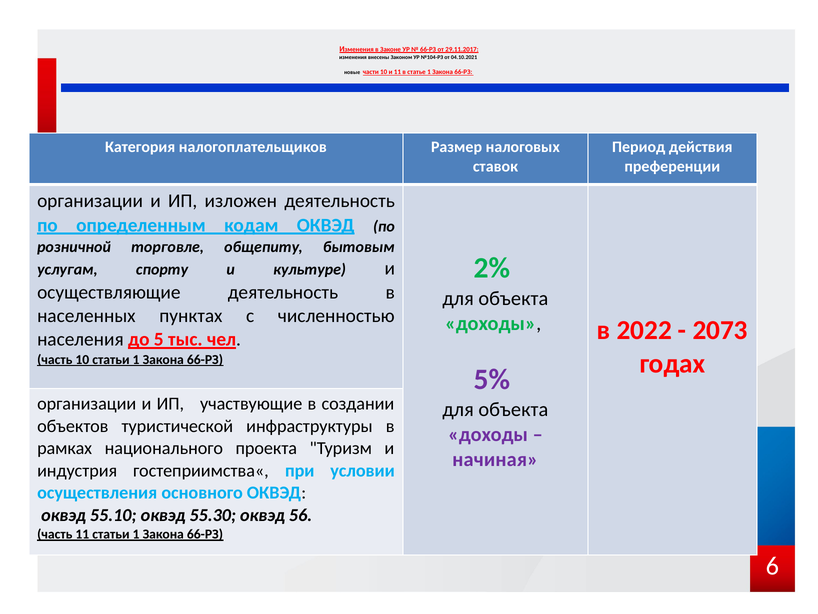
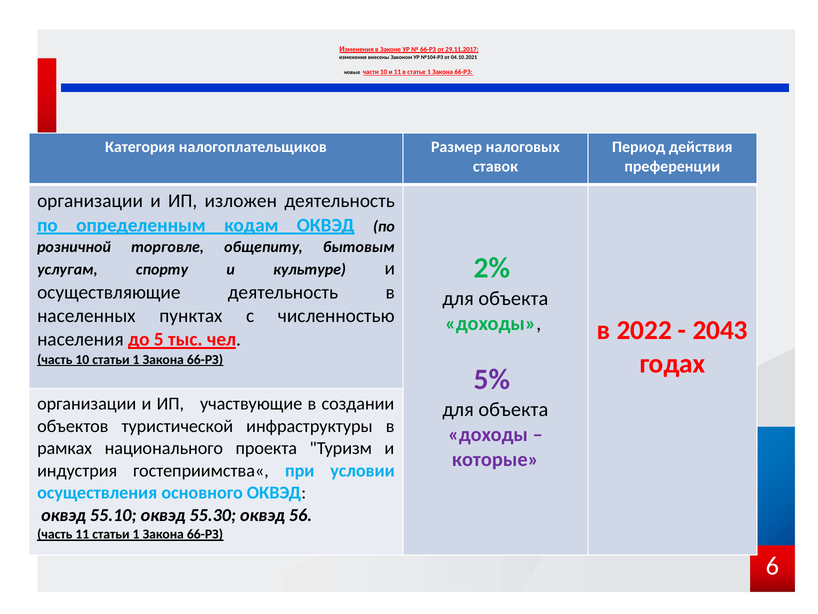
2073: 2073 -> 2043 (720, 330)
начиная: начиная -> которые (495, 459)
